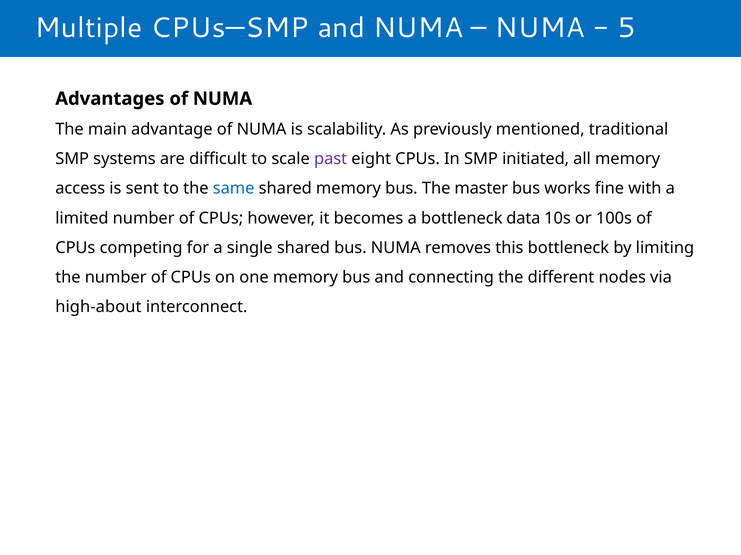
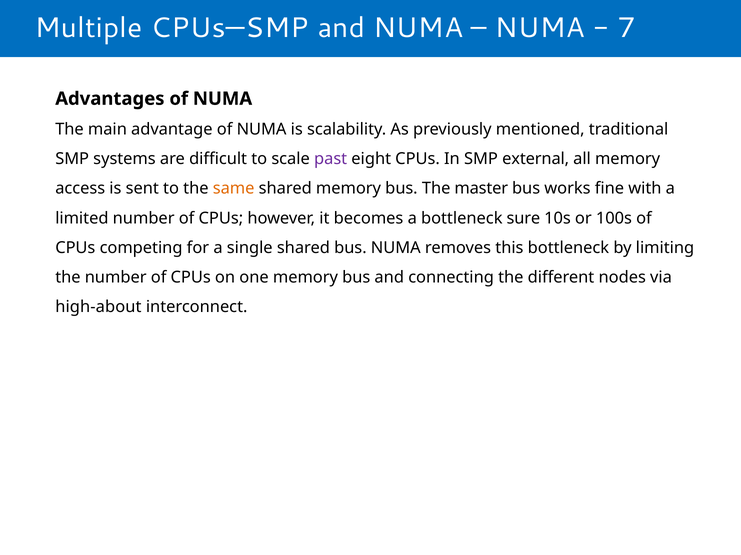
5: 5 -> 7 (626, 28)
initiated: initiated -> external (536, 159)
same colour: blue -> orange (234, 189)
data: data -> sure (523, 218)
